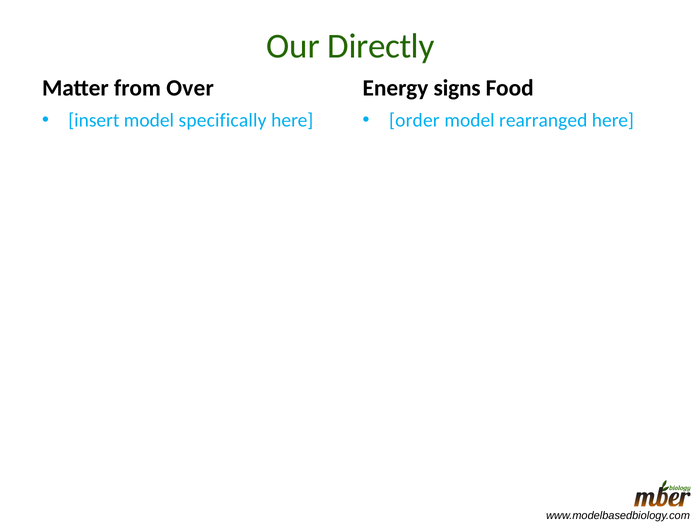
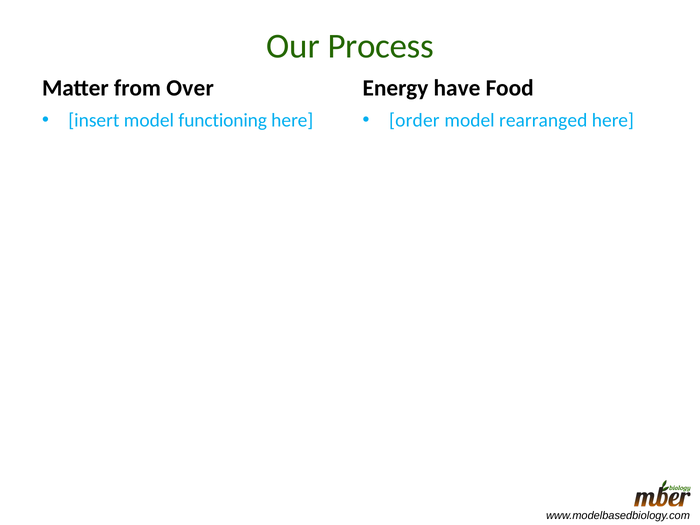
Directly: Directly -> Process (381, 46)
signs: signs -> have (457, 88)
specifically: specifically -> functioning (223, 121)
